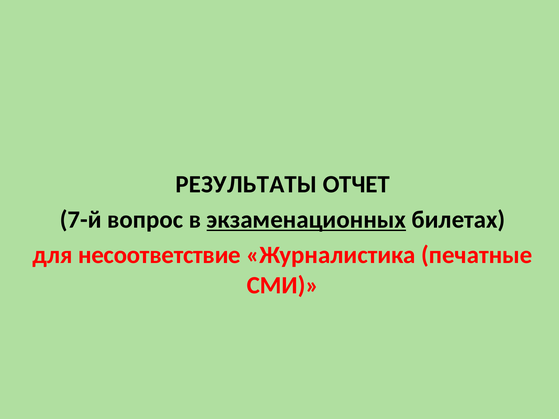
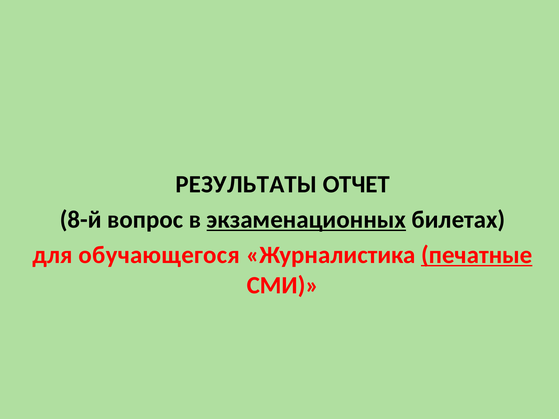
7-й: 7-й -> 8-й (81, 220)
несоответствие: несоответствие -> обучающегося (159, 255)
печатные underline: none -> present (477, 255)
